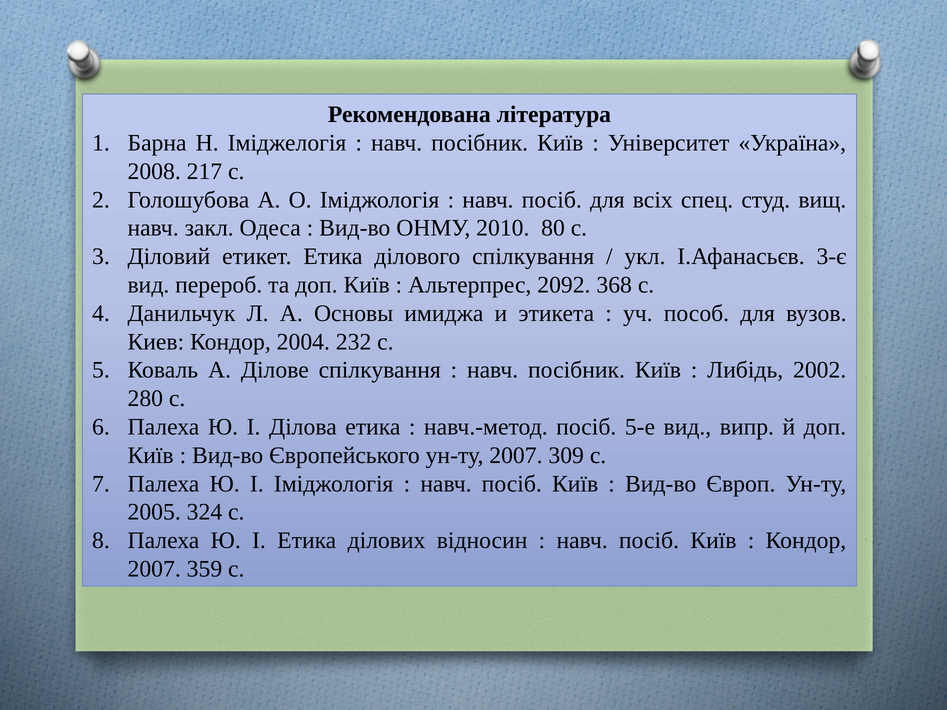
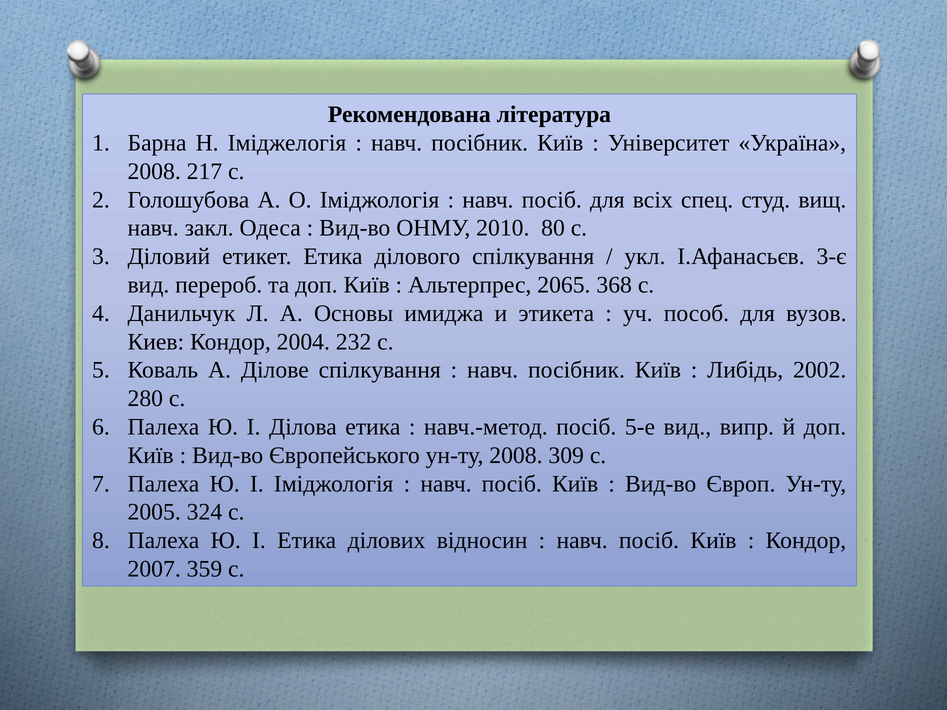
2092: 2092 -> 2065 (564, 285)
ун-ту 2007: 2007 -> 2008 (516, 456)
